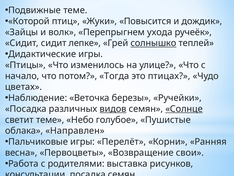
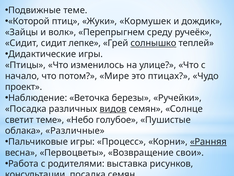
Повысится: Повысится -> Кормушек (145, 21)
ухода: ухода -> среду (160, 32)
Тогда: Тогда -> Мире (114, 76)
цветах: цветах -> проект (24, 87)
Солнце underline: present -> none (184, 109)
Направлен: Направлен -> Различные (75, 130)
Перелёт: Перелёт -> Процесс (122, 141)
Ранняя underline: none -> present (208, 141)
